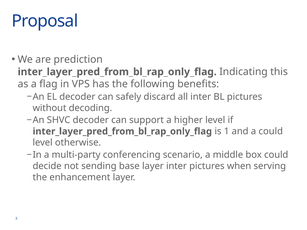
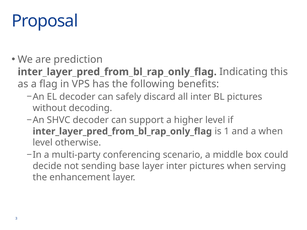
a could: could -> when (271, 132)
